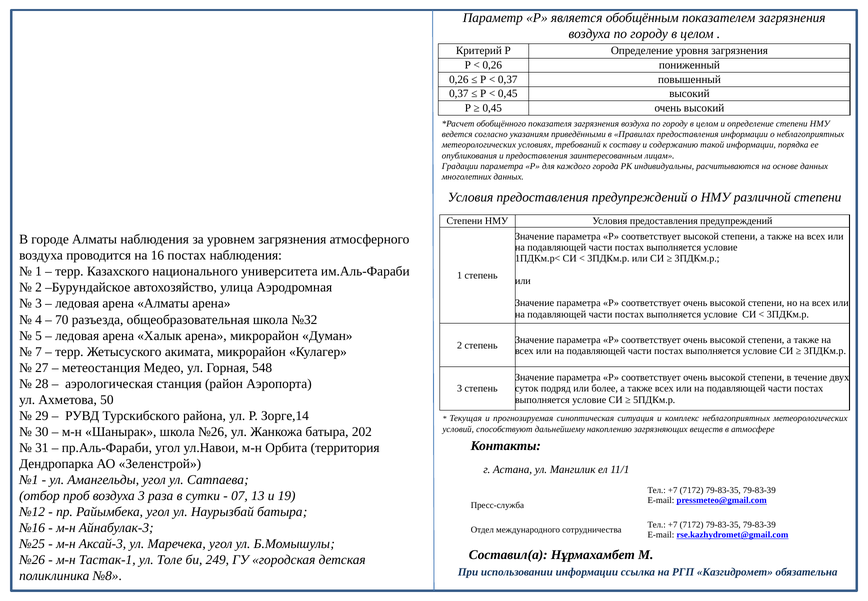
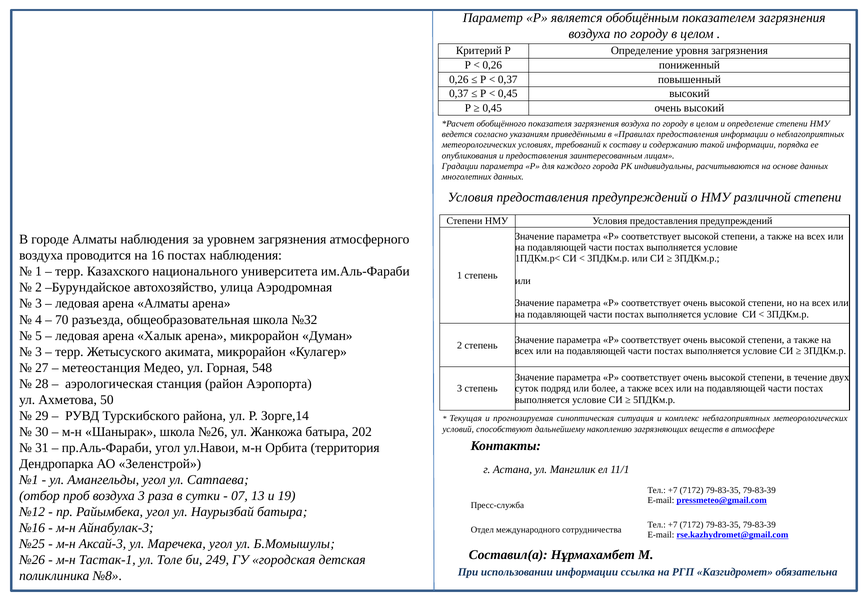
7: 7 -> 3 (39, 352)
